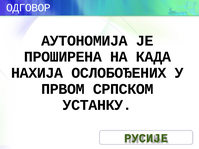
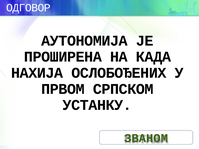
РУСИЈЕ: РУСИЈЕ -> ЗВАНОМ (146, 138)
